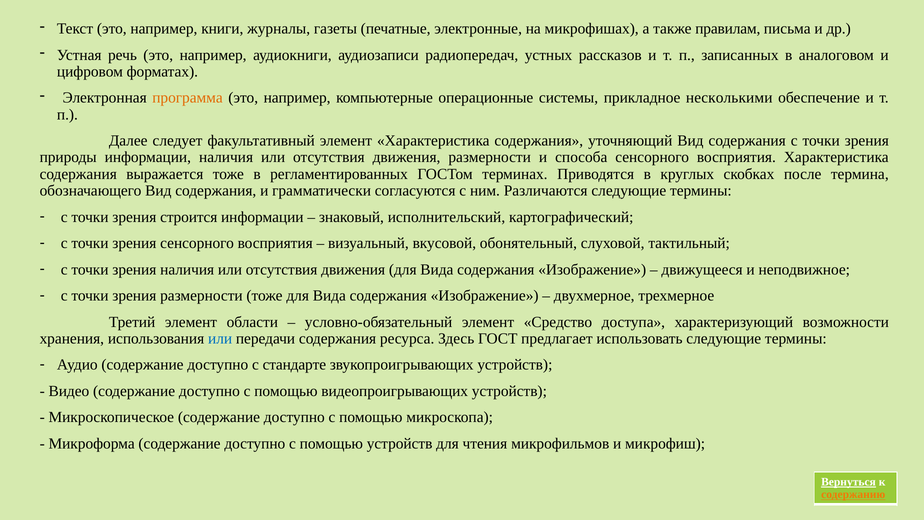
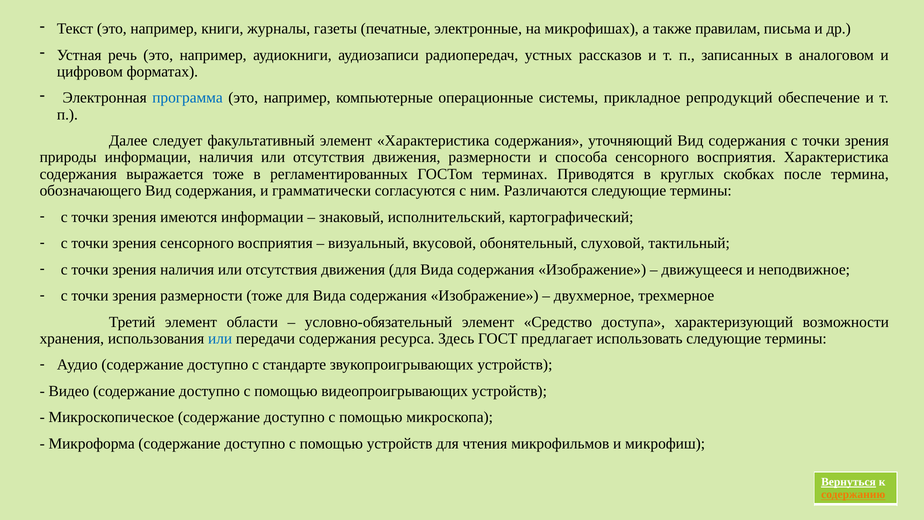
программа colour: orange -> blue (188, 98)
несколькими: несколькими -> репродукций (729, 98)
строится: строится -> имеются (189, 217)
